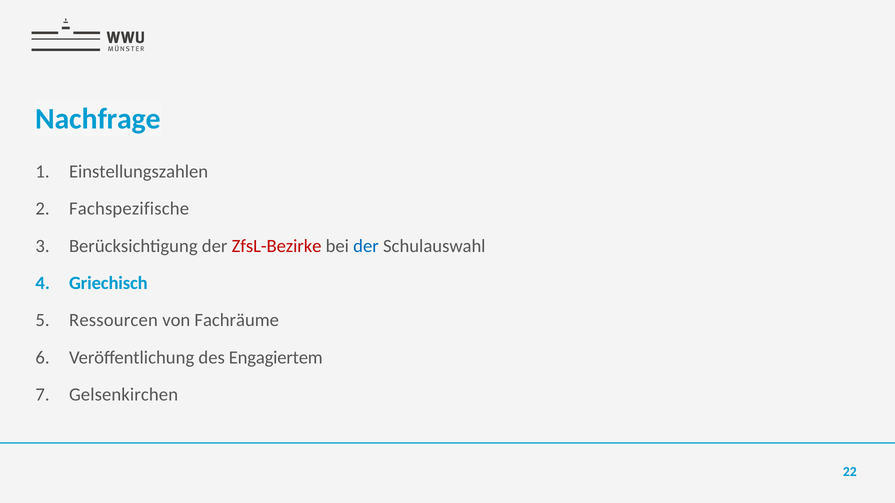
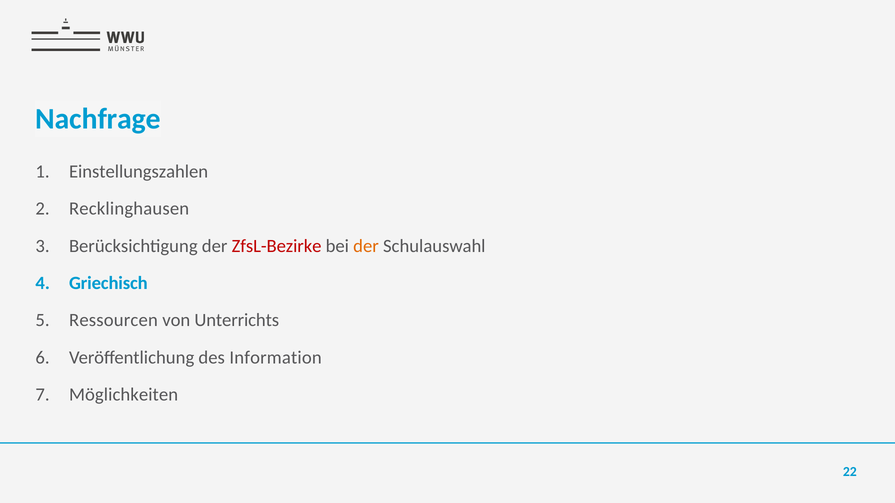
Fachspezifische: Fachspezifische -> Recklinghausen (129, 209)
der colour: blue -> orange (366, 246)
Fachräume: Fachräume -> Unterrichts (237, 321)
Engagiertem: Engagiertem -> Information (276, 358)
Gelsenkirchen: Gelsenkirchen -> Möglichkeiten (124, 395)
